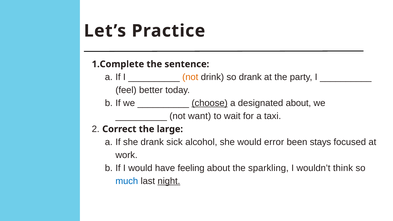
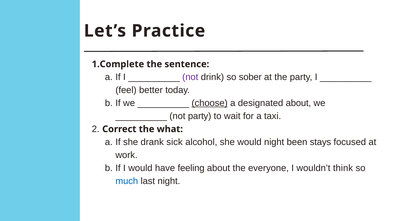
not colour: orange -> purple (190, 77)
so drank: drank -> sober (250, 77)
not want: want -> party (200, 116)
large: large -> what (170, 129)
would error: error -> night (274, 142)
sparkling: sparkling -> everyone (268, 168)
night underline: present -> none (169, 181)
